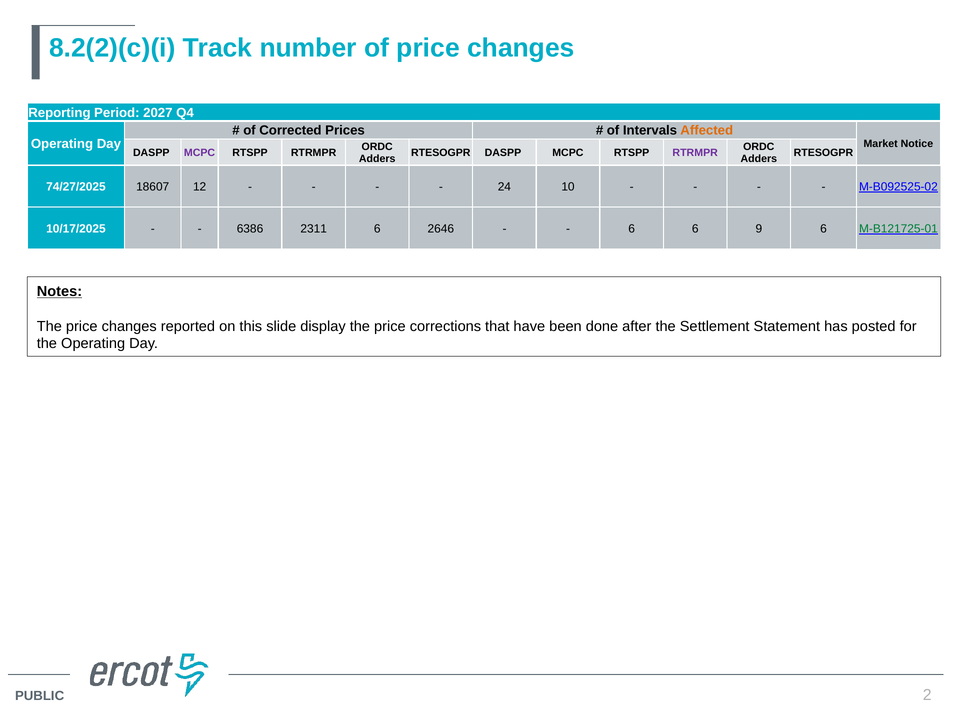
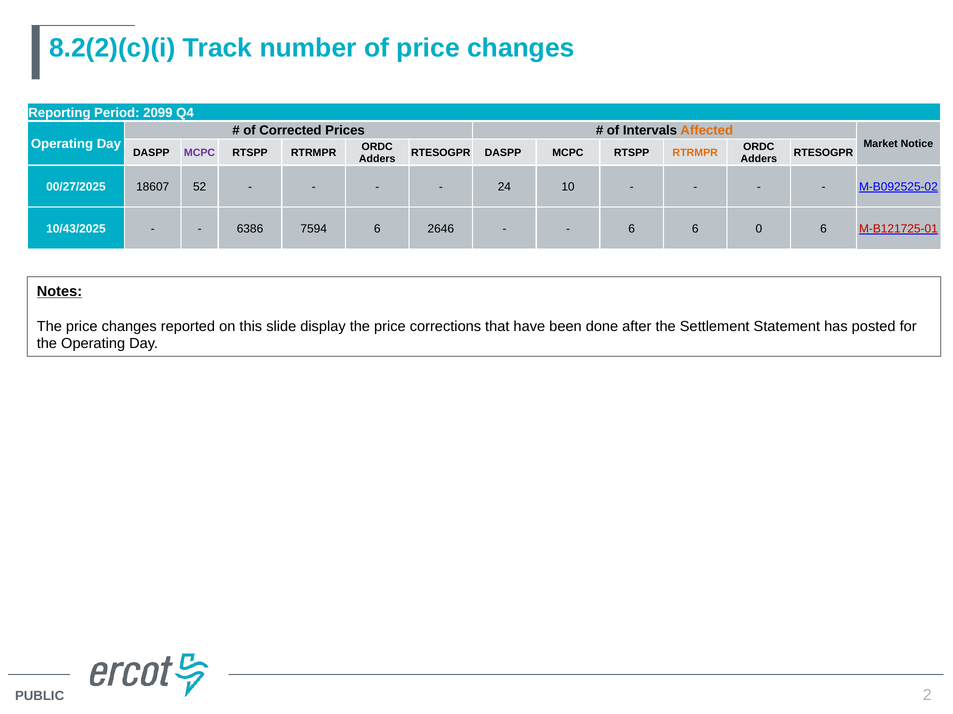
2027: 2027 -> 2099 (158, 113)
RTRMPR colour: purple -> orange (695, 153)
74/27/2025: 74/27/2025 -> 00/27/2025 (76, 187)
12: 12 -> 52 (200, 187)
10/17/2025: 10/17/2025 -> 10/43/2025 (76, 229)
2311: 2311 -> 7594 (314, 229)
9: 9 -> 0 (759, 229)
M-B121725-01 colour: green -> red (898, 229)
